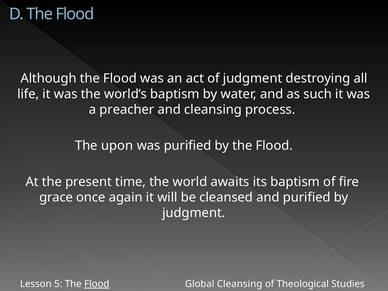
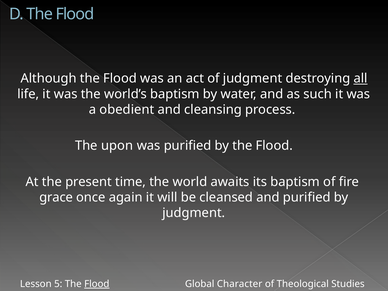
all underline: none -> present (361, 78)
preacher: preacher -> obedient (127, 110)
Global Cleansing: Cleansing -> Character (240, 284)
